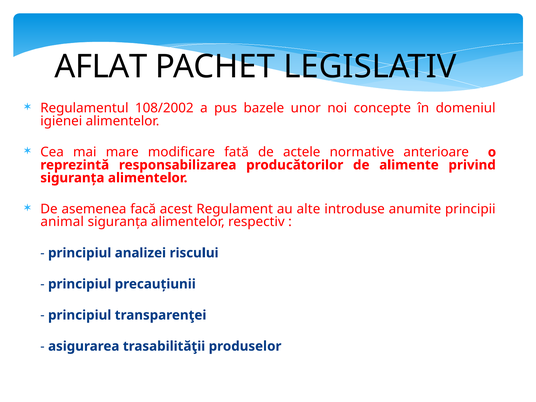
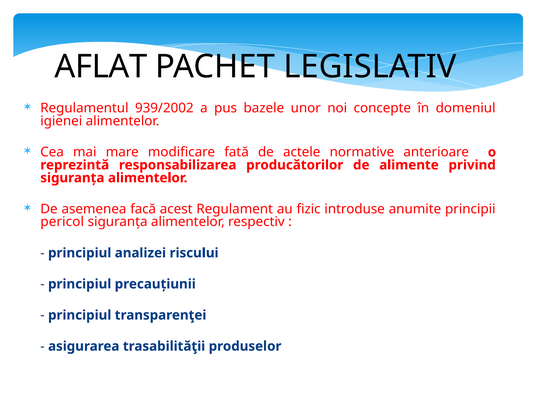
108/2002: 108/2002 -> 939/2002 (164, 108)
alte: alte -> fizic (309, 209)
animal: animal -> pericol (62, 222)
